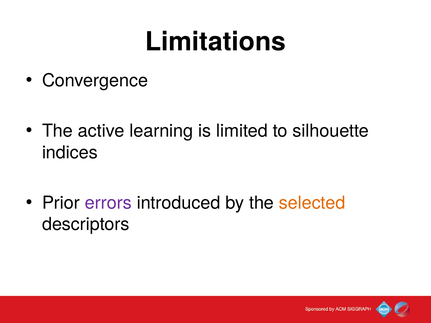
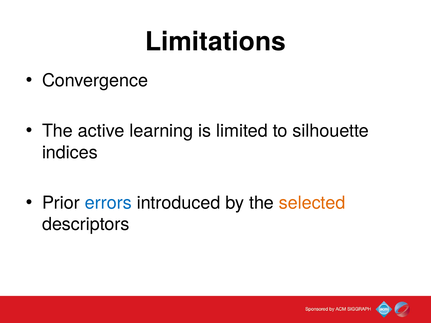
errors colour: purple -> blue (108, 203)
